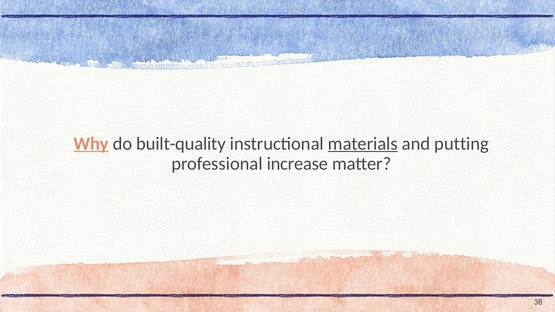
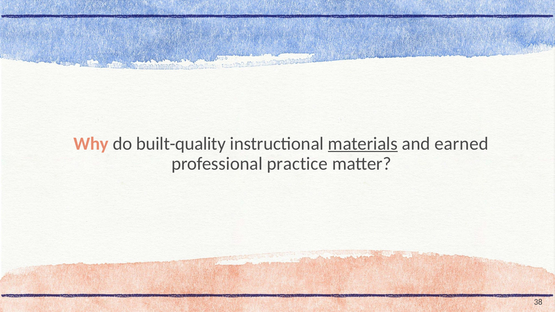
Why underline: present -> none (91, 144)
putting: putting -> earned (462, 144)
increase: increase -> practice (297, 164)
